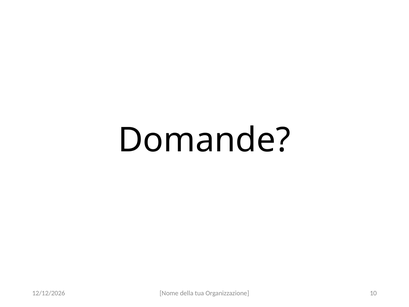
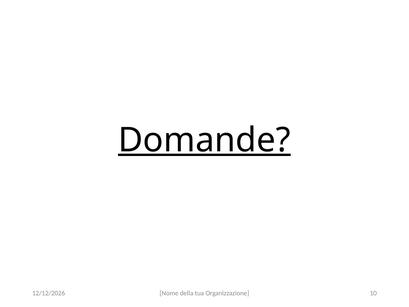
Domande underline: none -> present (204, 140)
